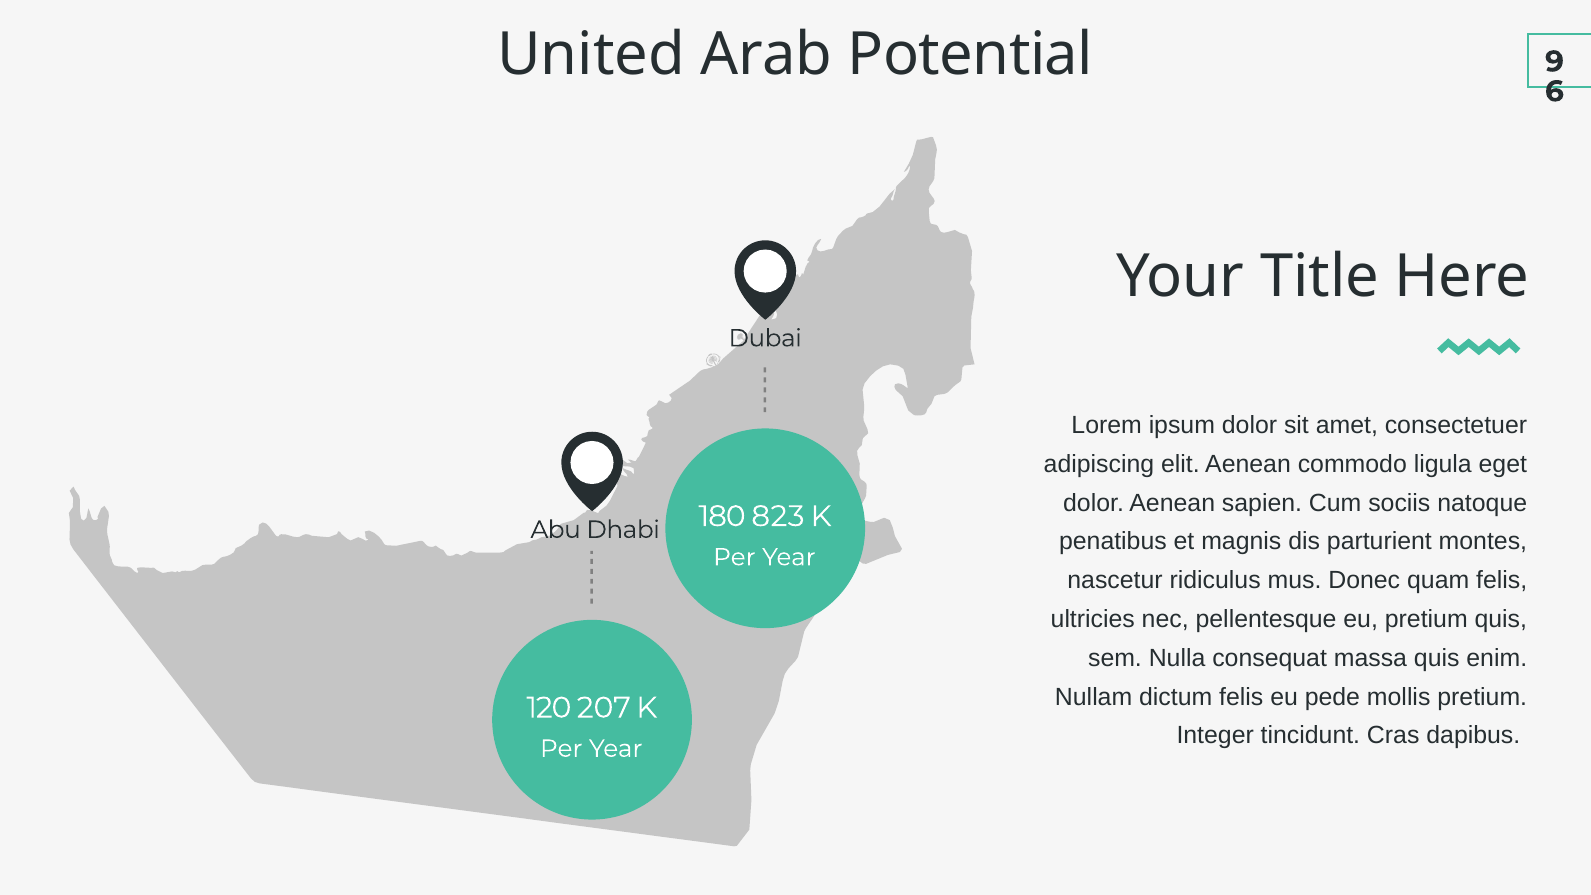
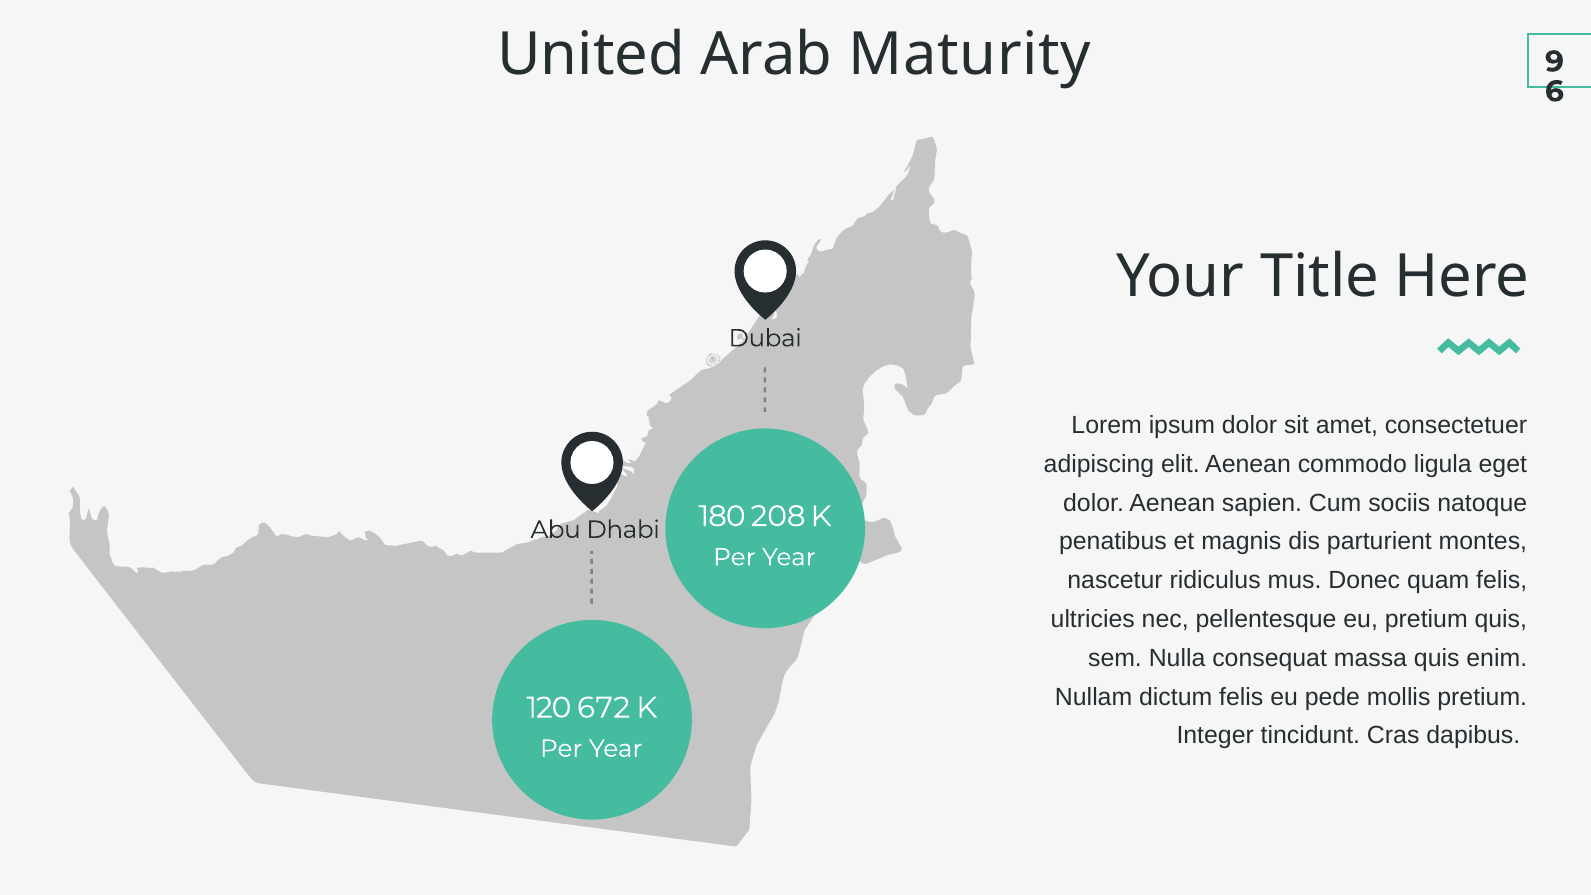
Potential: Potential -> Maturity (970, 55)
823: 823 -> 208 (778, 516)
207: 207 -> 672 (604, 708)
